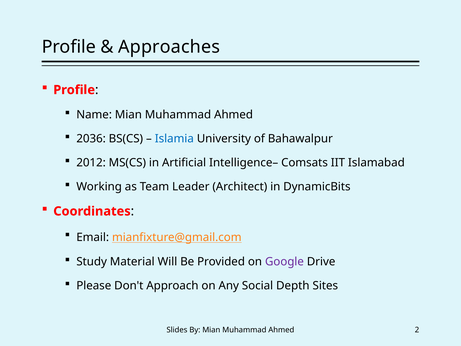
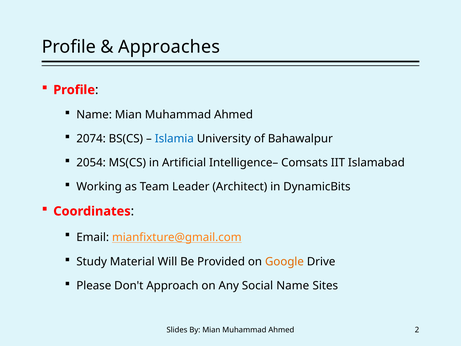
2036: 2036 -> 2074 (91, 138)
2012: 2012 -> 2054 (91, 162)
Google colour: purple -> orange (284, 261)
Social Depth: Depth -> Name (293, 285)
